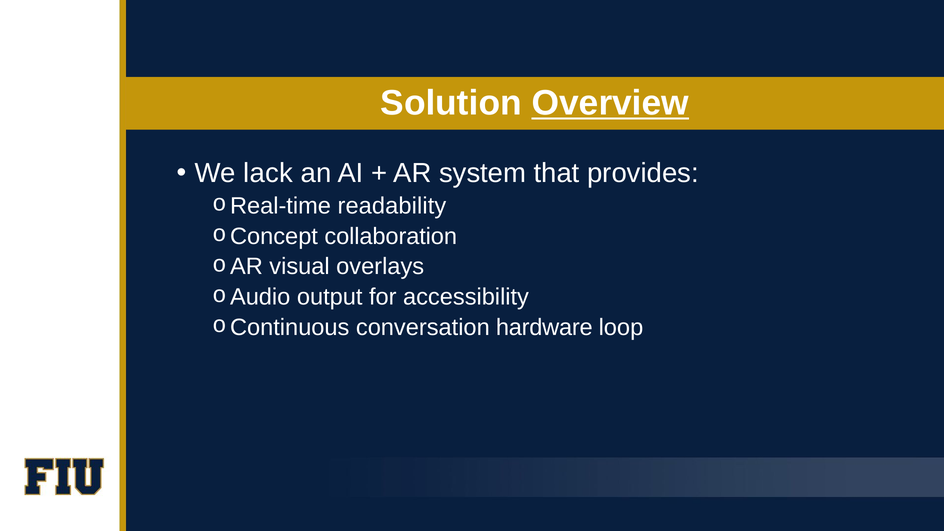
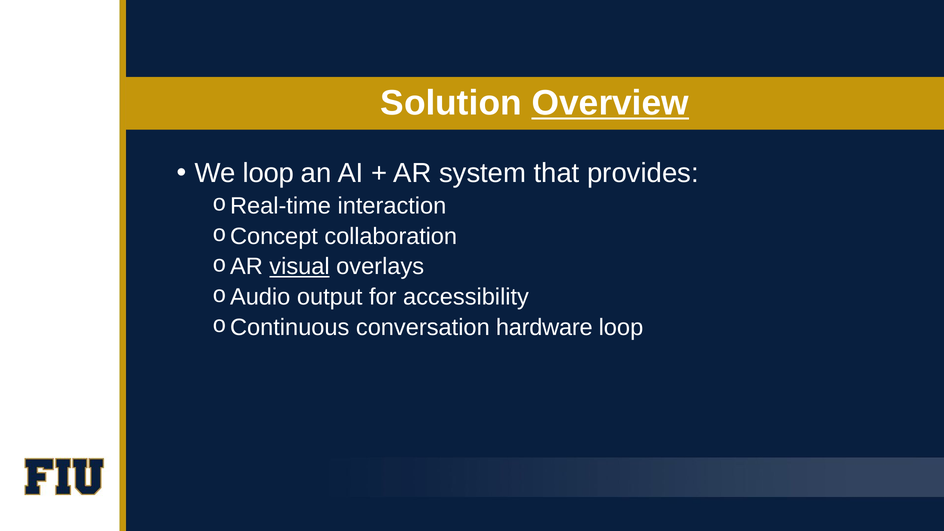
We lack: lack -> loop (268, 173)
readability: readability -> interaction (392, 206)
visual underline: none -> present (300, 267)
